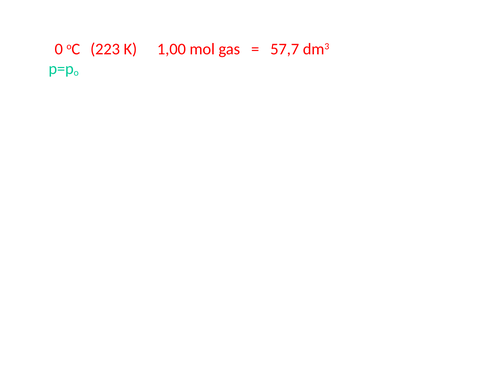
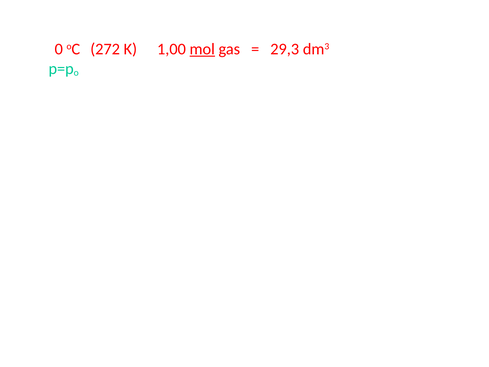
223: 223 -> 272 (105, 49)
mol underline: none -> present (202, 49)
57,7: 57,7 -> 29,3 (285, 49)
